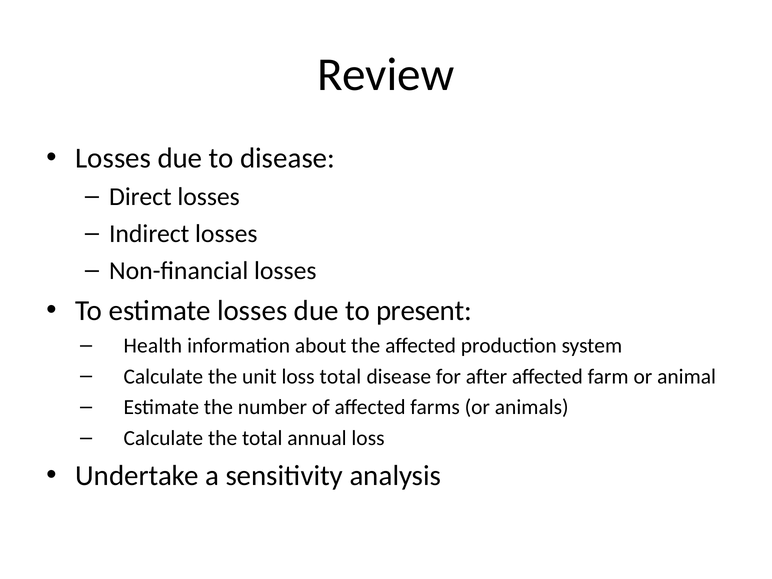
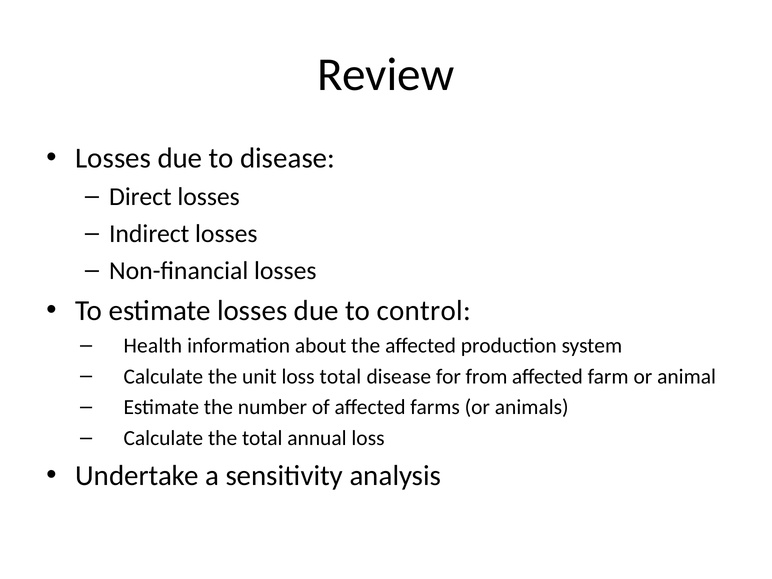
present: present -> control (424, 311)
after: after -> from (487, 376)
